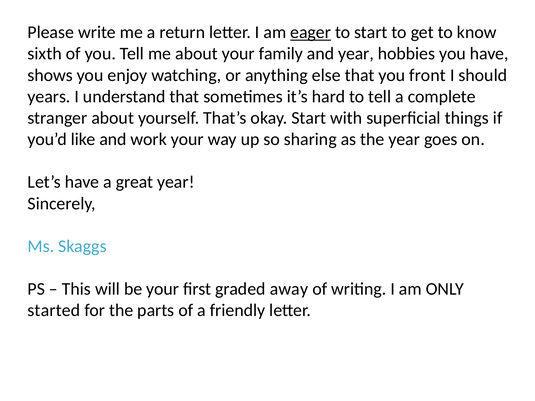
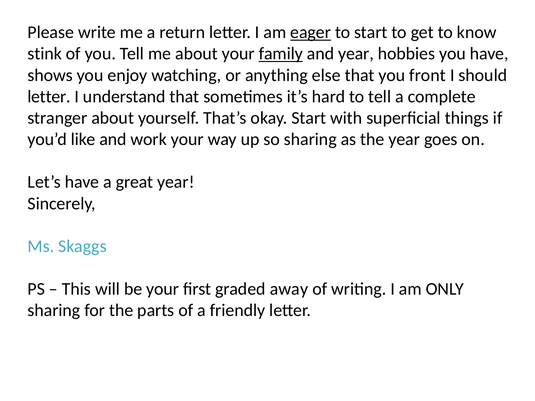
sixth: sixth -> stink (45, 54)
family underline: none -> present (281, 54)
years: years -> letter (49, 97)
started: started -> sharing (54, 311)
